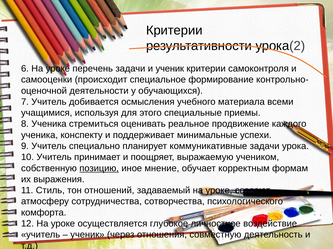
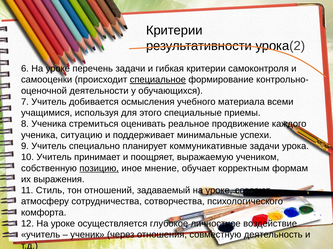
и ученик: ученик -> гибкая (170, 69)
специальное underline: none -> present (158, 80)
конспекту: конспекту -> ситуацию (81, 135)
